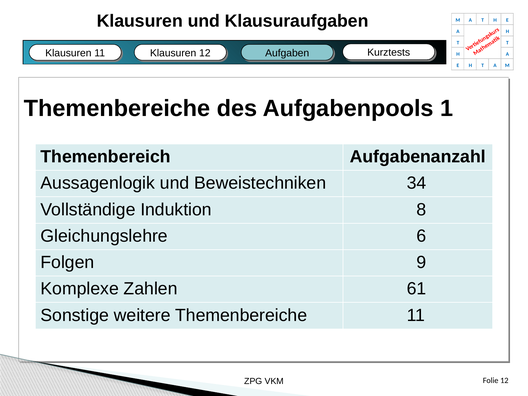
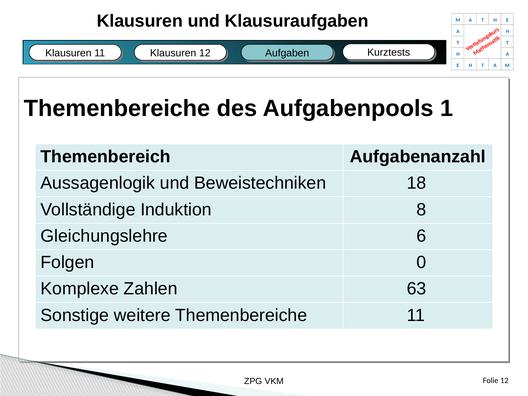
34: 34 -> 18 (417, 183)
9: 9 -> 0 (422, 262)
61: 61 -> 63 (417, 289)
